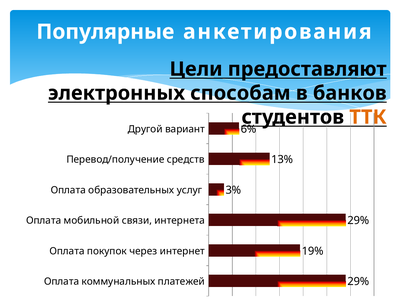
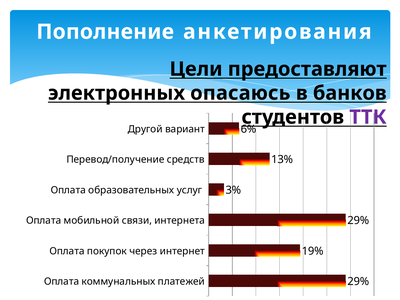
Популярные: Популярные -> Пополнение (105, 32)
способам: способам -> опасаюсь (240, 93)
ТТК colour: orange -> purple (368, 117)
